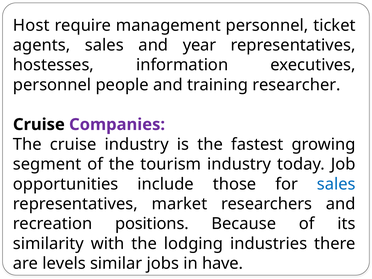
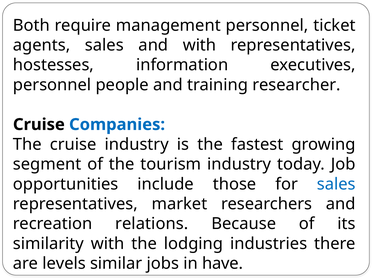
Host: Host -> Both (31, 25)
and year: year -> with (199, 45)
Companies colour: purple -> blue (117, 125)
positions: positions -> relations (152, 224)
